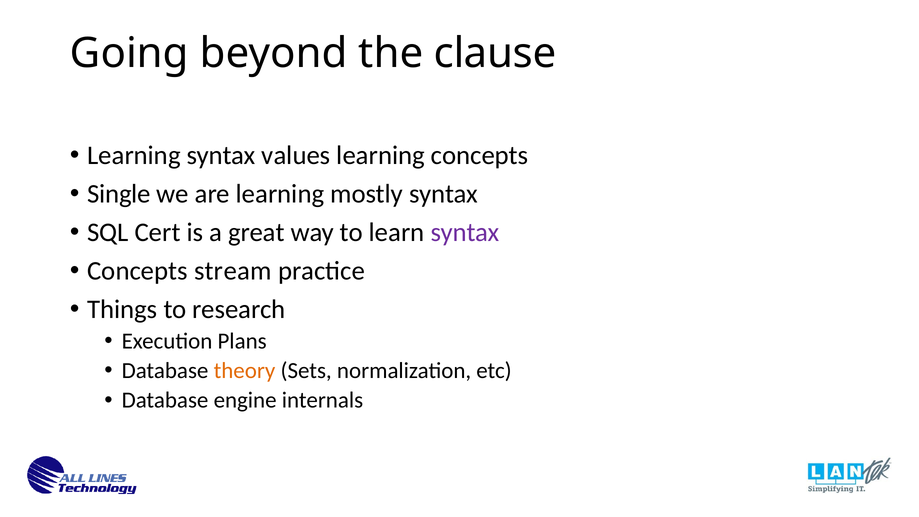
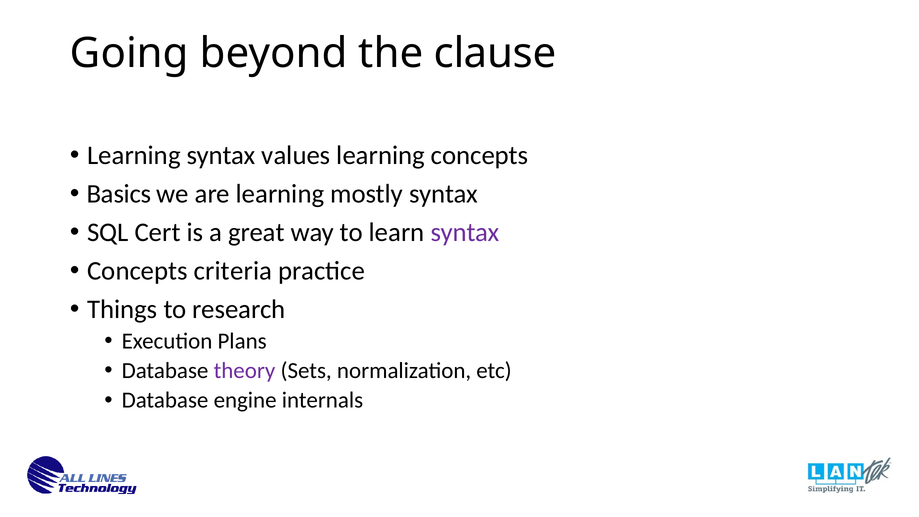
Single: Single -> Basics (119, 194)
stream: stream -> criteria (233, 271)
theory colour: orange -> purple (244, 371)
